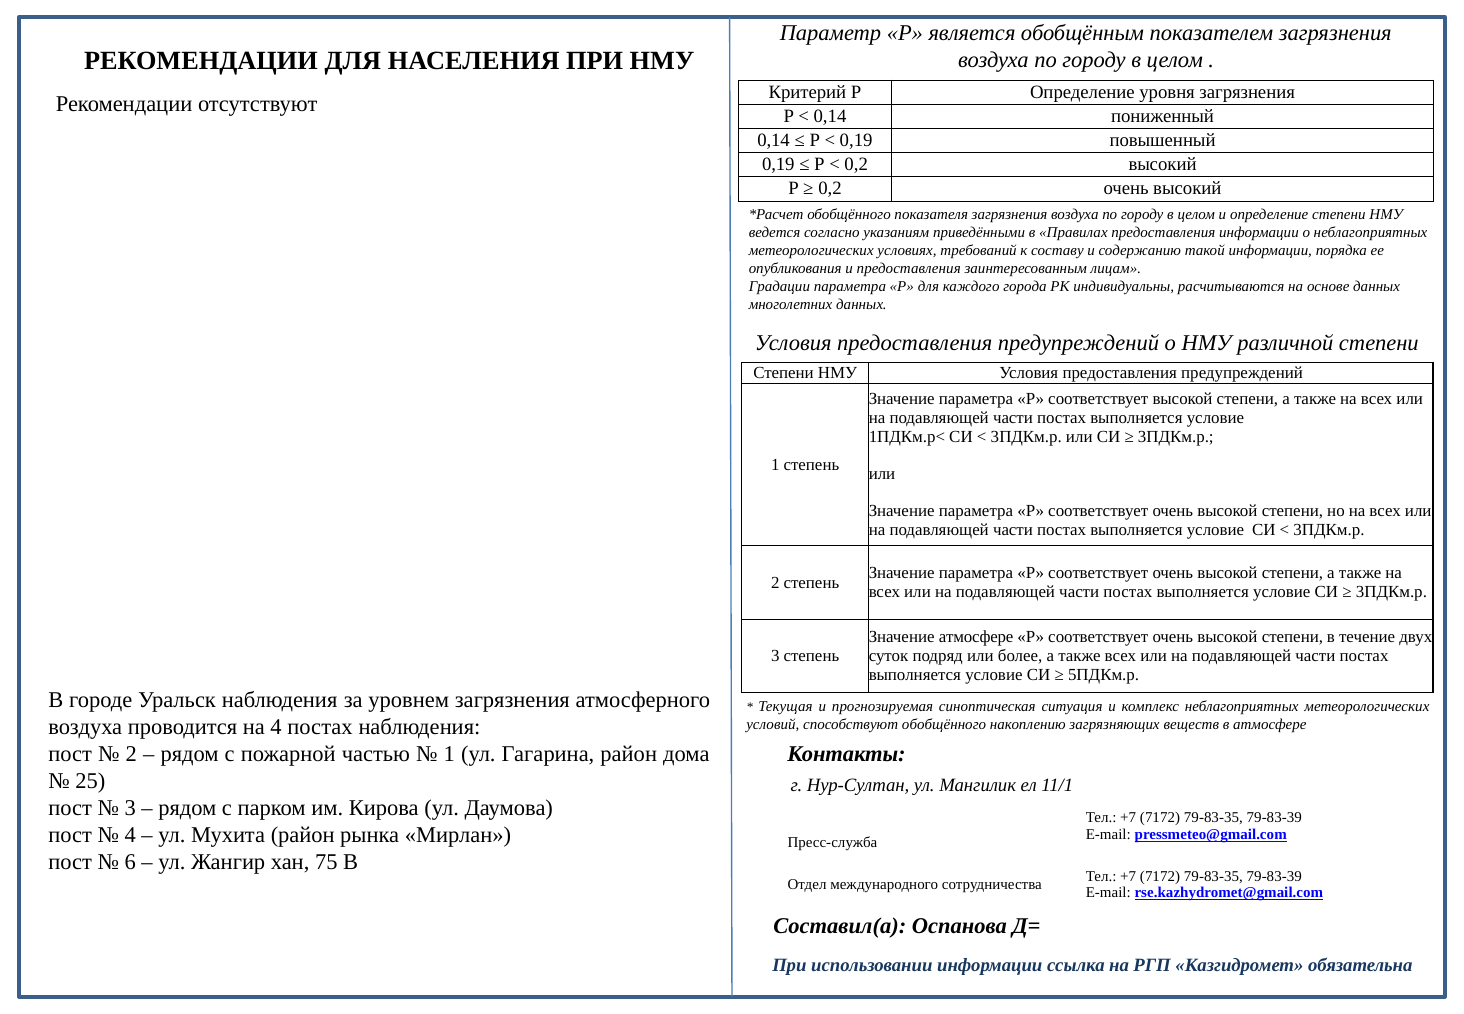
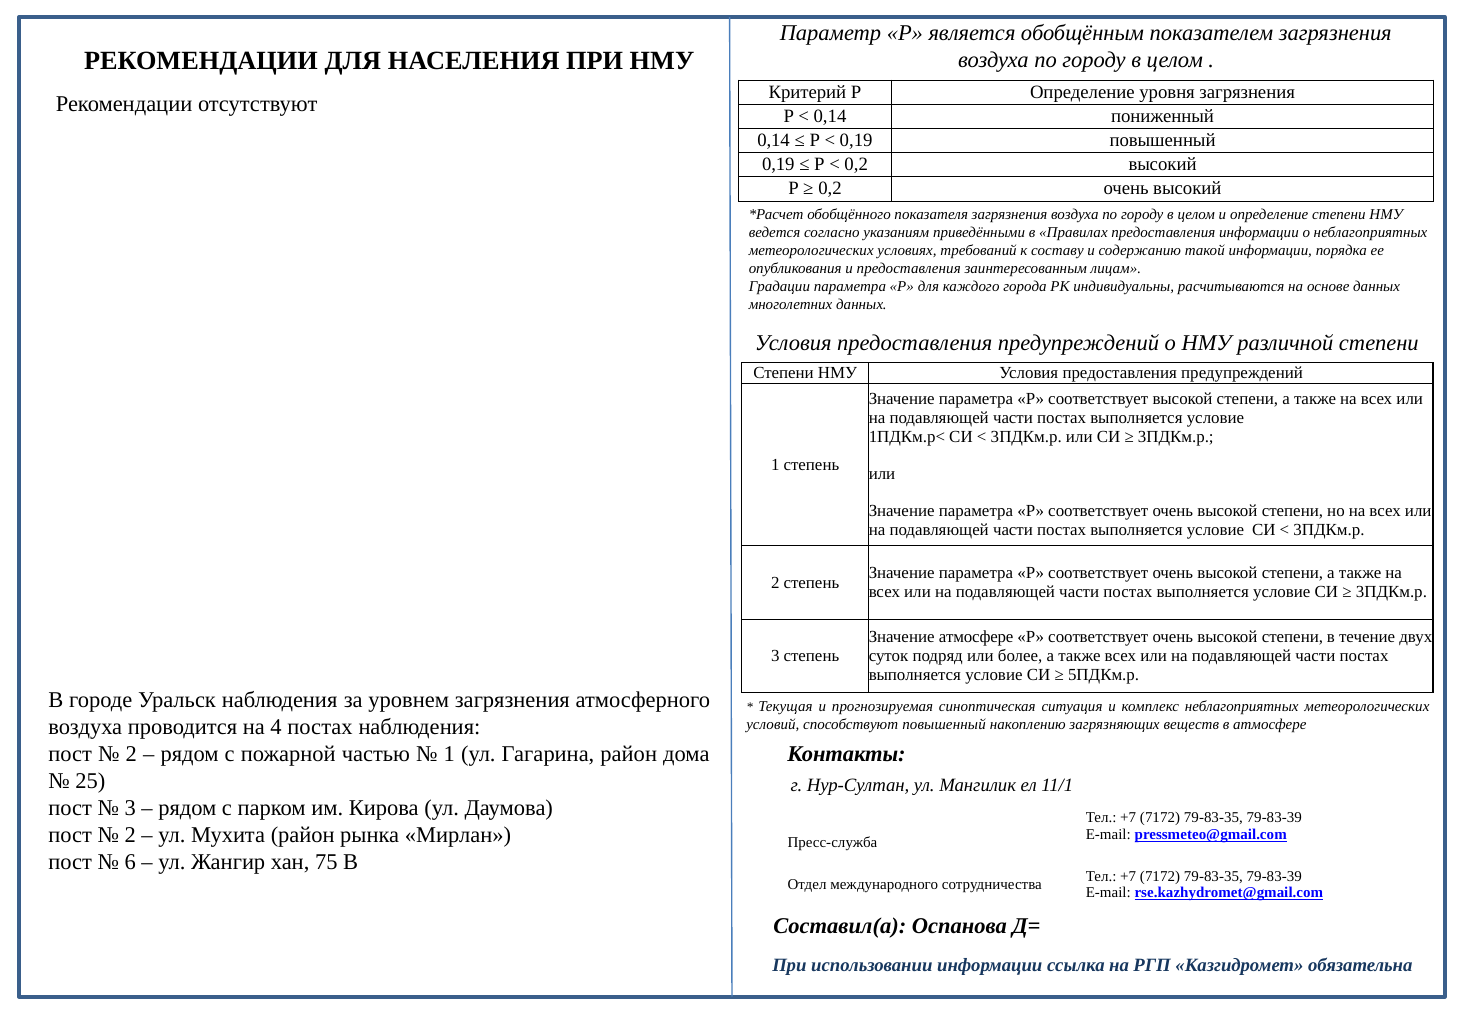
способствуют обобщённого: обобщённого -> повышенный (944, 724)
4: 4 -> 2 (130, 835)
